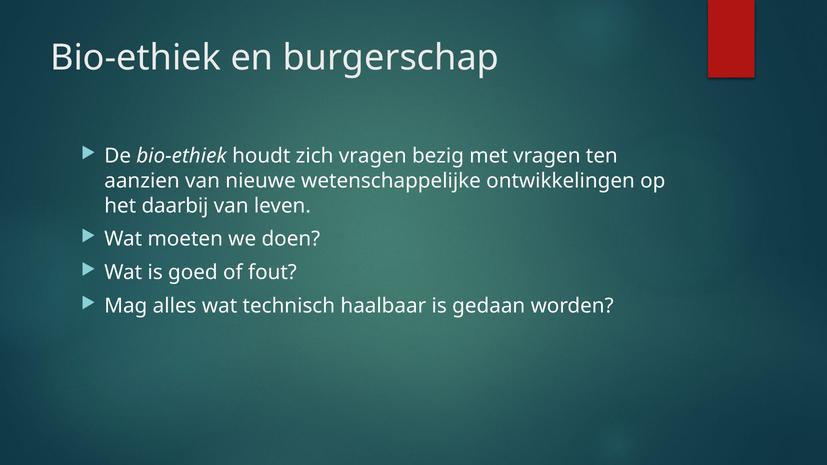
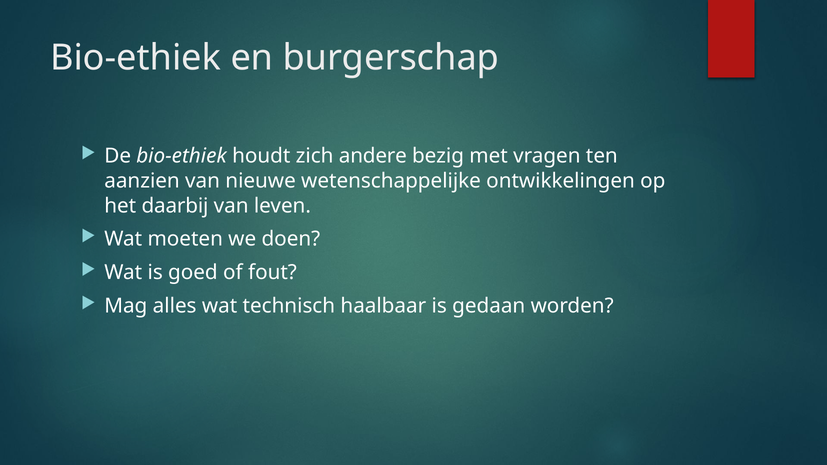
zich vragen: vragen -> andere (373, 156)
